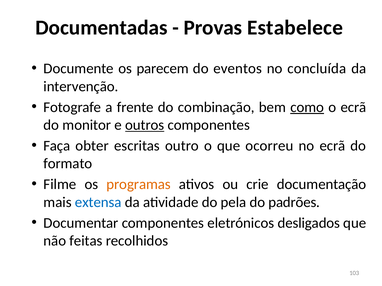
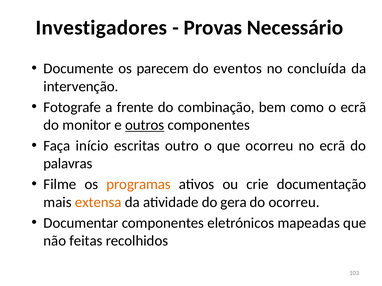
Documentadas: Documentadas -> Investigadores (101, 28)
Estabelece: Estabelece -> Necessário (295, 28)
como underline: present -> none (307, 107)
obter: obter -> início (92, 146)
formato: formato -> palavras (68, 164)
extensa colour: blue -> orange (98, 202)
pela: pela -> gera (234, 202)
do padrões: padrões -> ocorreu (294, 202)
desligados: desligados -> mapeadas (309, 223)
